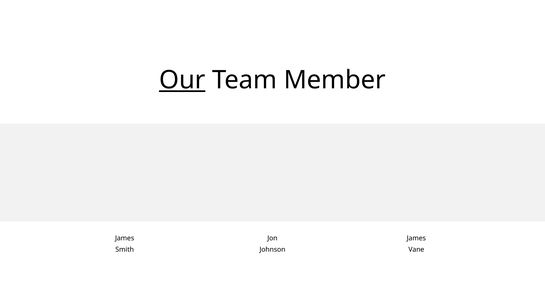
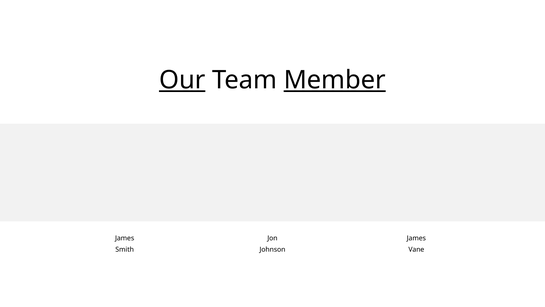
Member underline: none -> present (335, 80)
